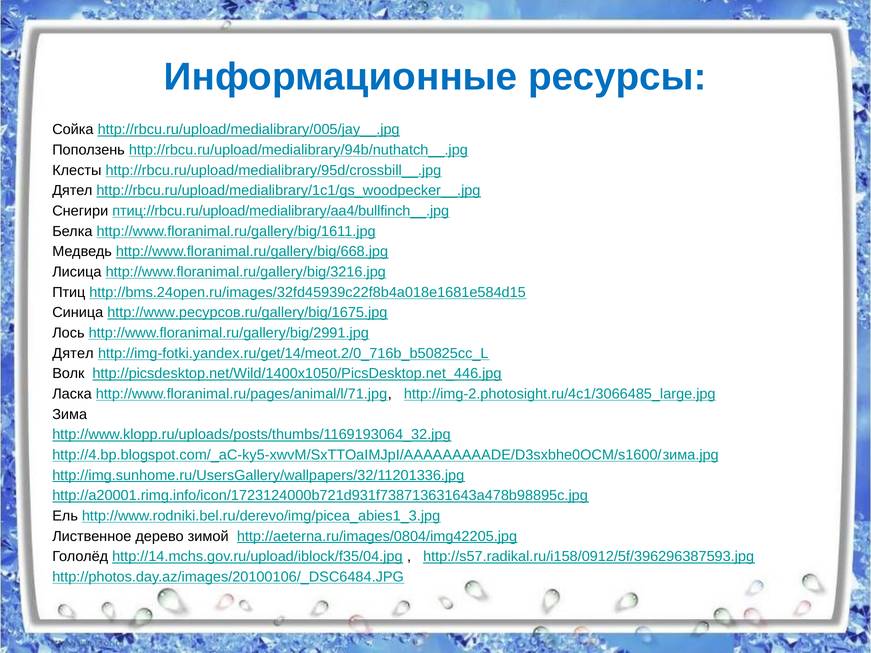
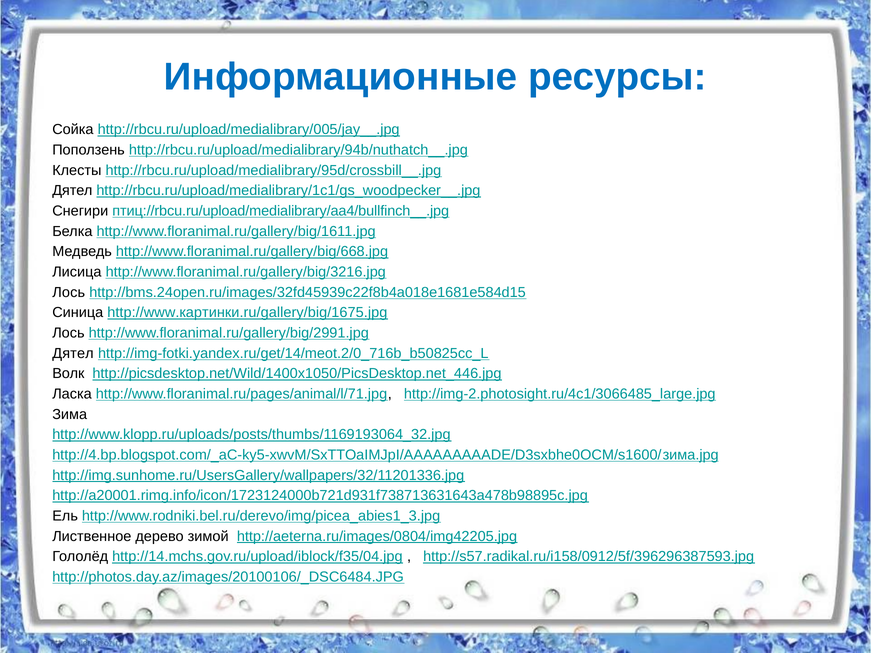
Птиц: Птиц -> Лось (69, 292)
http://www.ресурсов.ru/gallery/big/1675.jpg: http://www.ресурсов.ru/gallery/big/1675.jpg -> http://www.картинки.ru/gallery/big/1675.jpg (247, 313)
